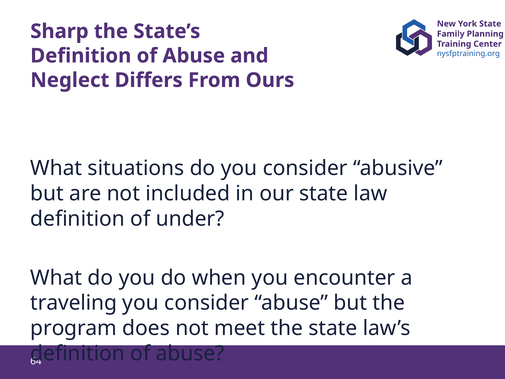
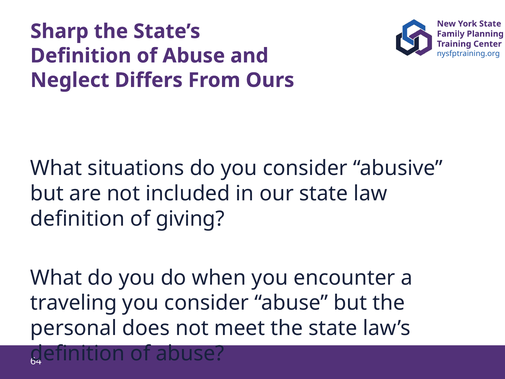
under: under -> giving (190, 219)
program: program -> personal (74, 328)
